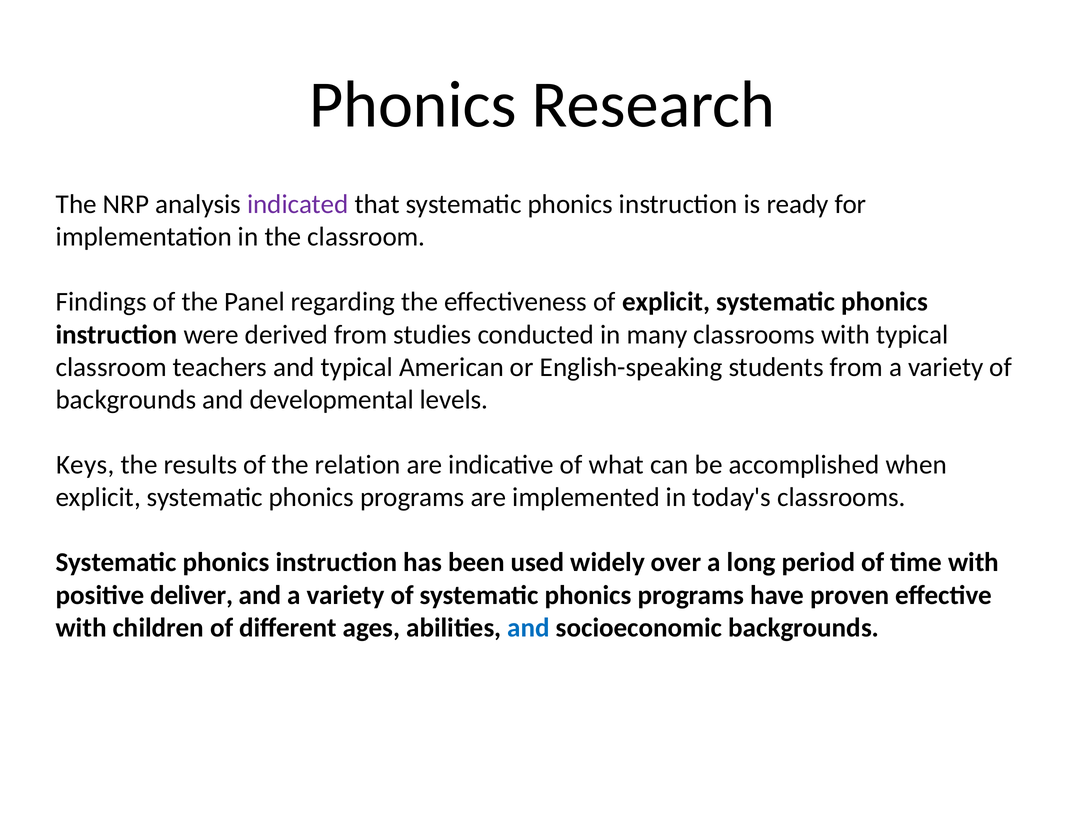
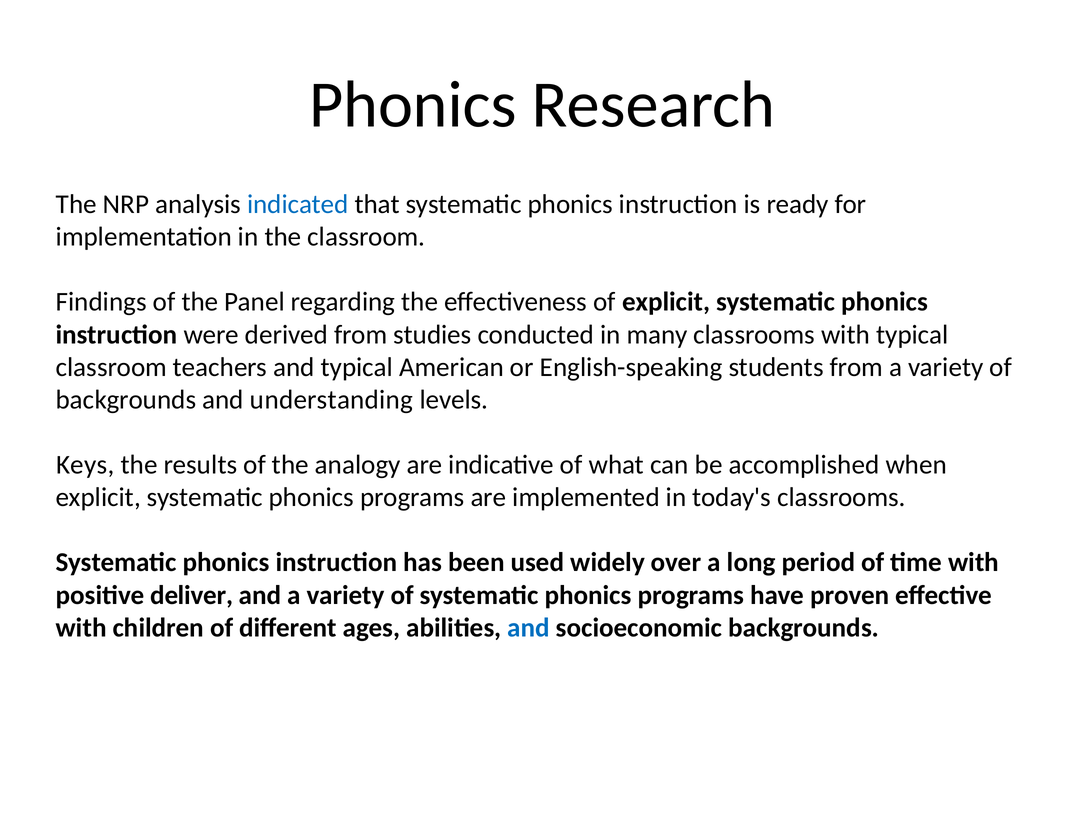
indicated colour: purple -> blue (298, 204)
developmental: developmental -> understanding (332, 400)
relation: relation -> analogy (358, 465)
